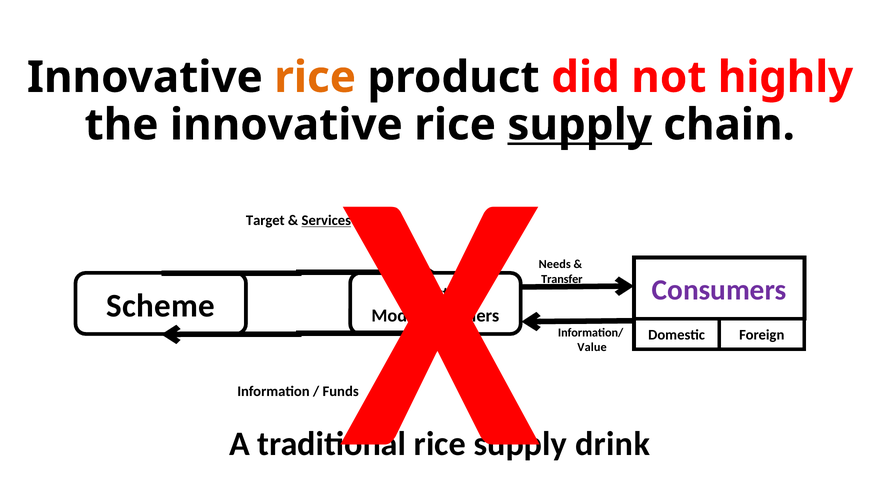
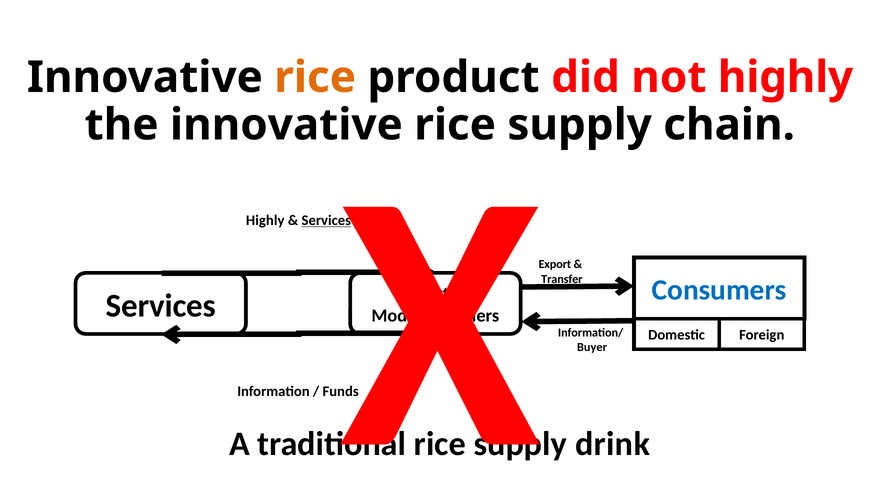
supply underline: present -> none (580, 125)
Target: Target -> Highly (265, 220)
Needs: Needs -> Export (555, 264)
Consumers colour: purple -> blue (719, 290)
Scheme: Scheme -> Services (161, 306)
Value: Value -> Buyer (592, 347)
